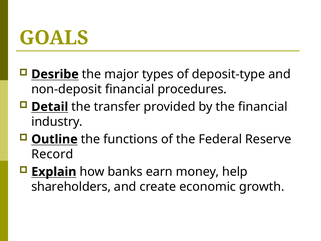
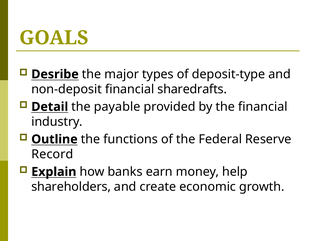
procedures: procedures -> sharedrafts (192, 89)
transfer: transfer -> payable (117, 107)
